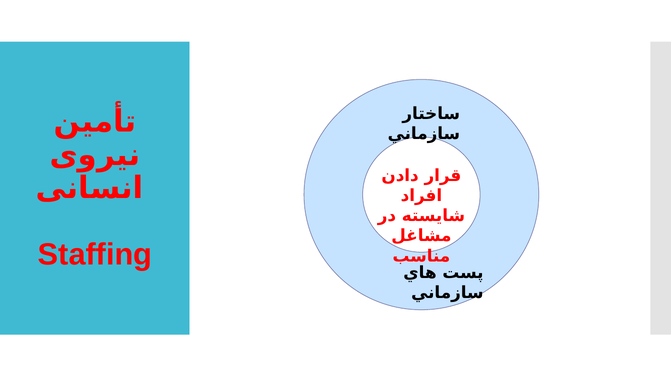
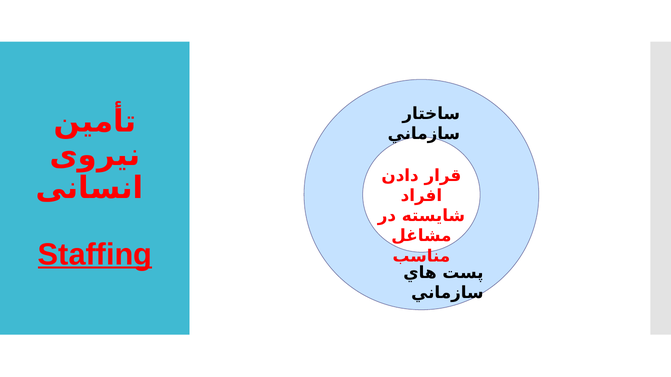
Staffing underline: none -> present (95, 255)
